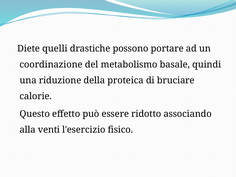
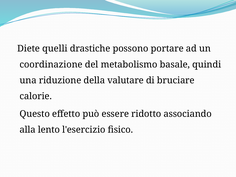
proteica: proteica -> valutare (126, 80)
venti: venti -> lento (49, 130)
